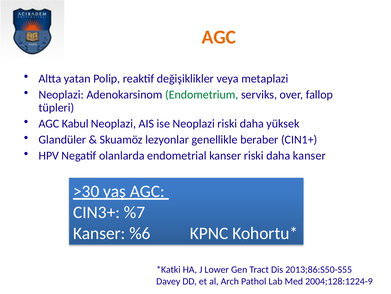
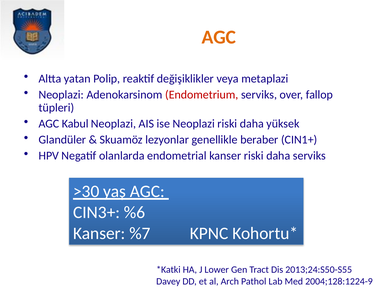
Endometrium colour: green -> red (202, 94)
daha kanser: kanser -> serviks (309, 155)
%7: %7 -> %6 (135, 212)
%6: %6 -> %7 (140, 233)
2013;86:S50-S55: 2013;86:S50-S55 -> 2013;24:S50-S55 (319, 269)
